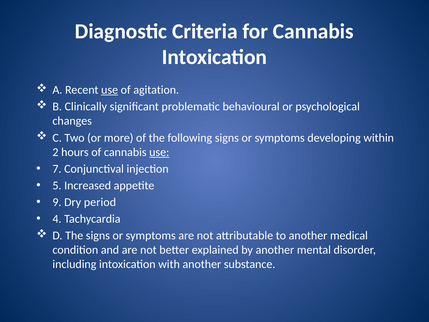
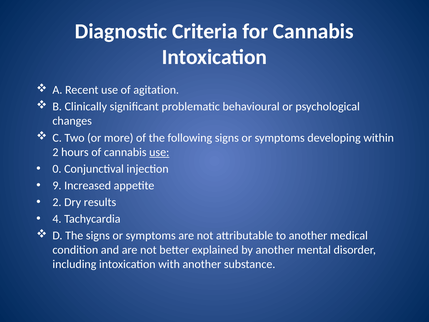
use underline: present -> none (110, 90)
7: 7 -> 0 (57, 169)
5: 5 -> 9 (57, 185)
9: 9 -> 2 (57, 202)
period: period -> results (100, 202)
